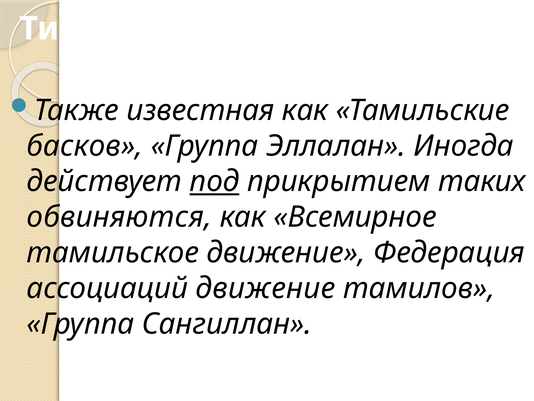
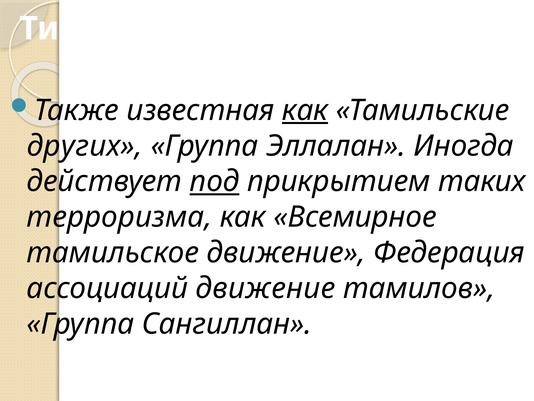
как underline: none -> present (305, 110)
басков: басков -> других (85, 146)
обвиняются: обвиняются -> терроризма (119, 217)
